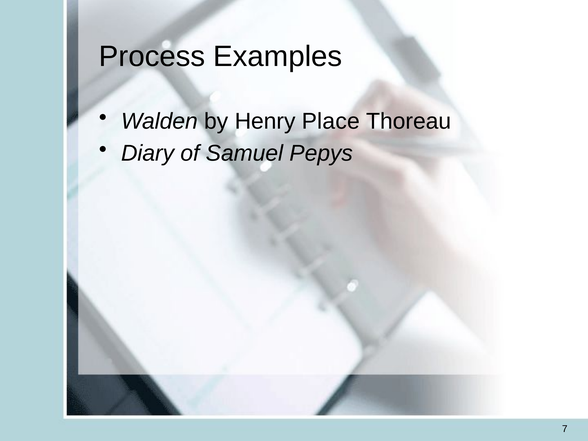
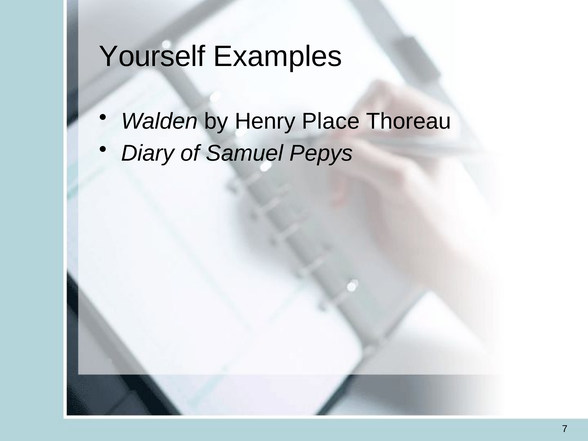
Process: Process -> Yourself (152, 56)
